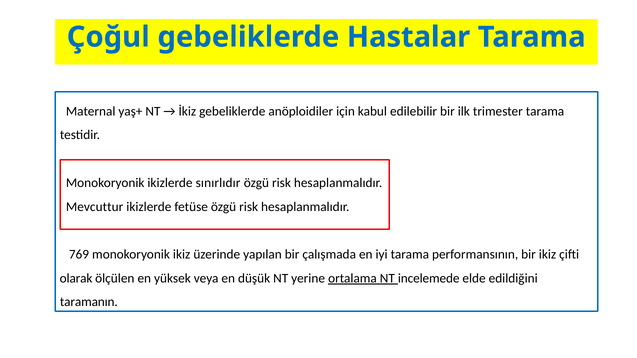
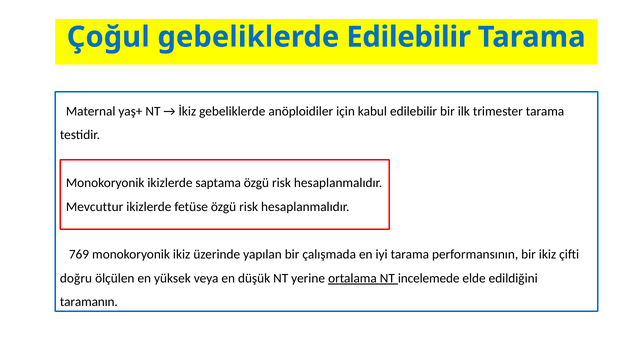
gebeliklerde Hastalar: Hastalar -> Edilebilir (409, 37)
sınırlıdır: sınırlıdır -> saptama (218, 183)
olarak: olarak -> doğru (76, 278)
